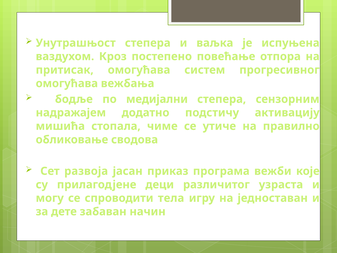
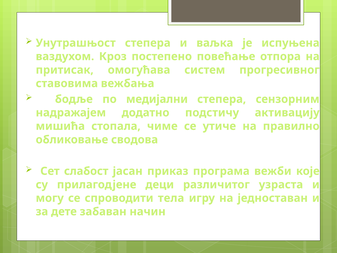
омогућава: омогућава -> ставовима (67, 83)
развоја: развоја -> слабост (86, 171)
